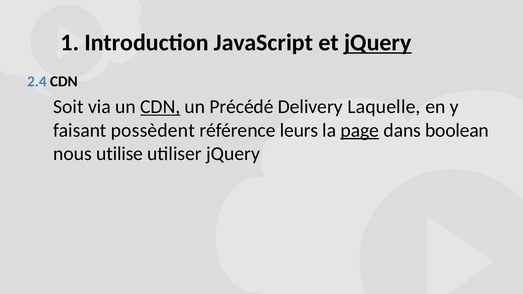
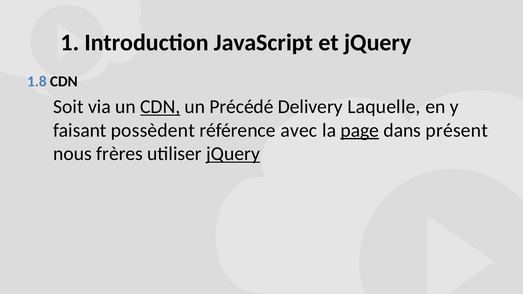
jQuery underline: present -> none (378, 43)
2.4: 2.4 -> 1.8 (37, 82)
leurs: leurs -> avec (299, 130)
boolean: boolean -> présent (457, 130)
utilise: utilise -> frères (120, 154)
jQuery underline: none -> present (233, 154)
